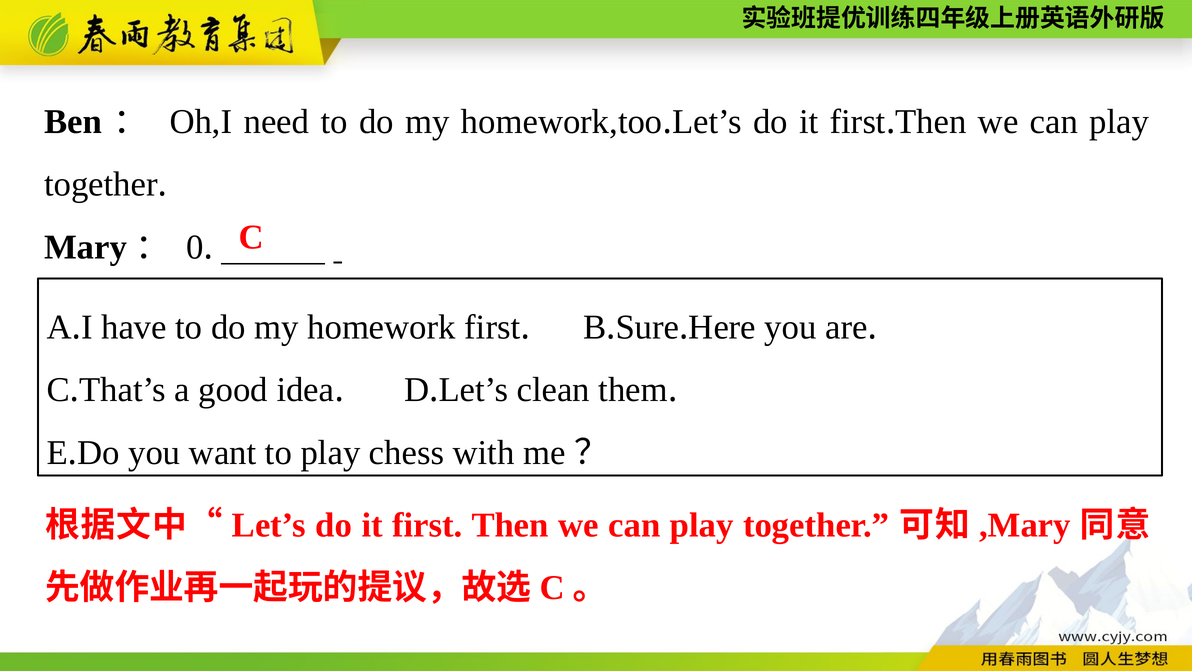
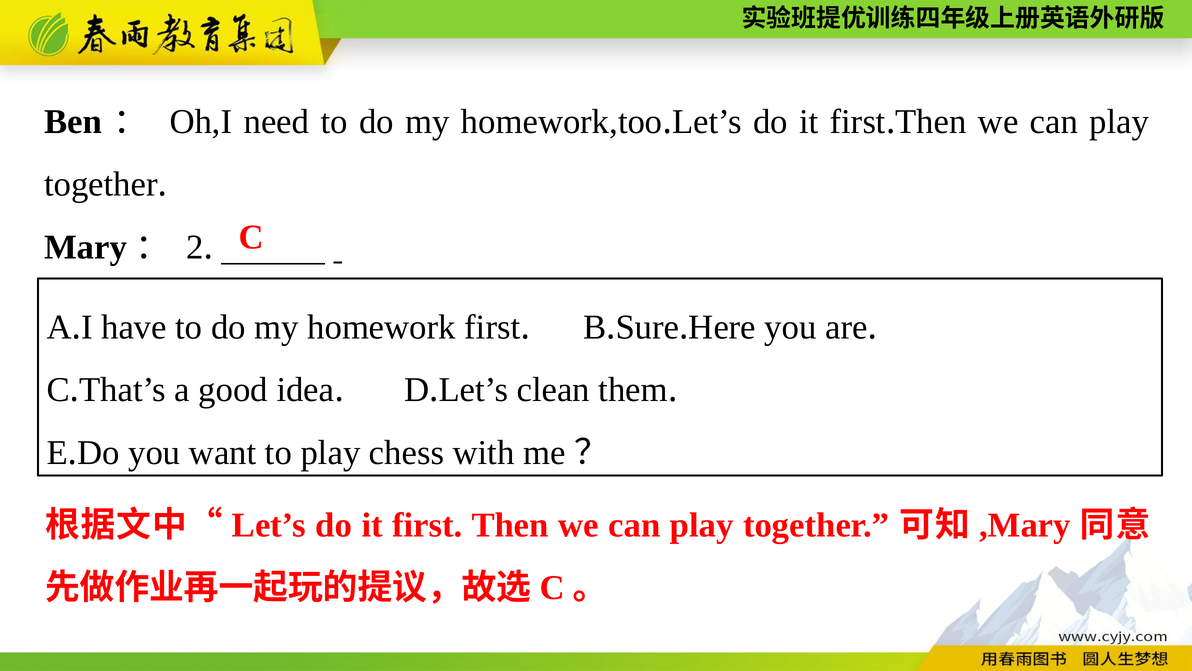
0: 0 -> 2 (195, 247)
